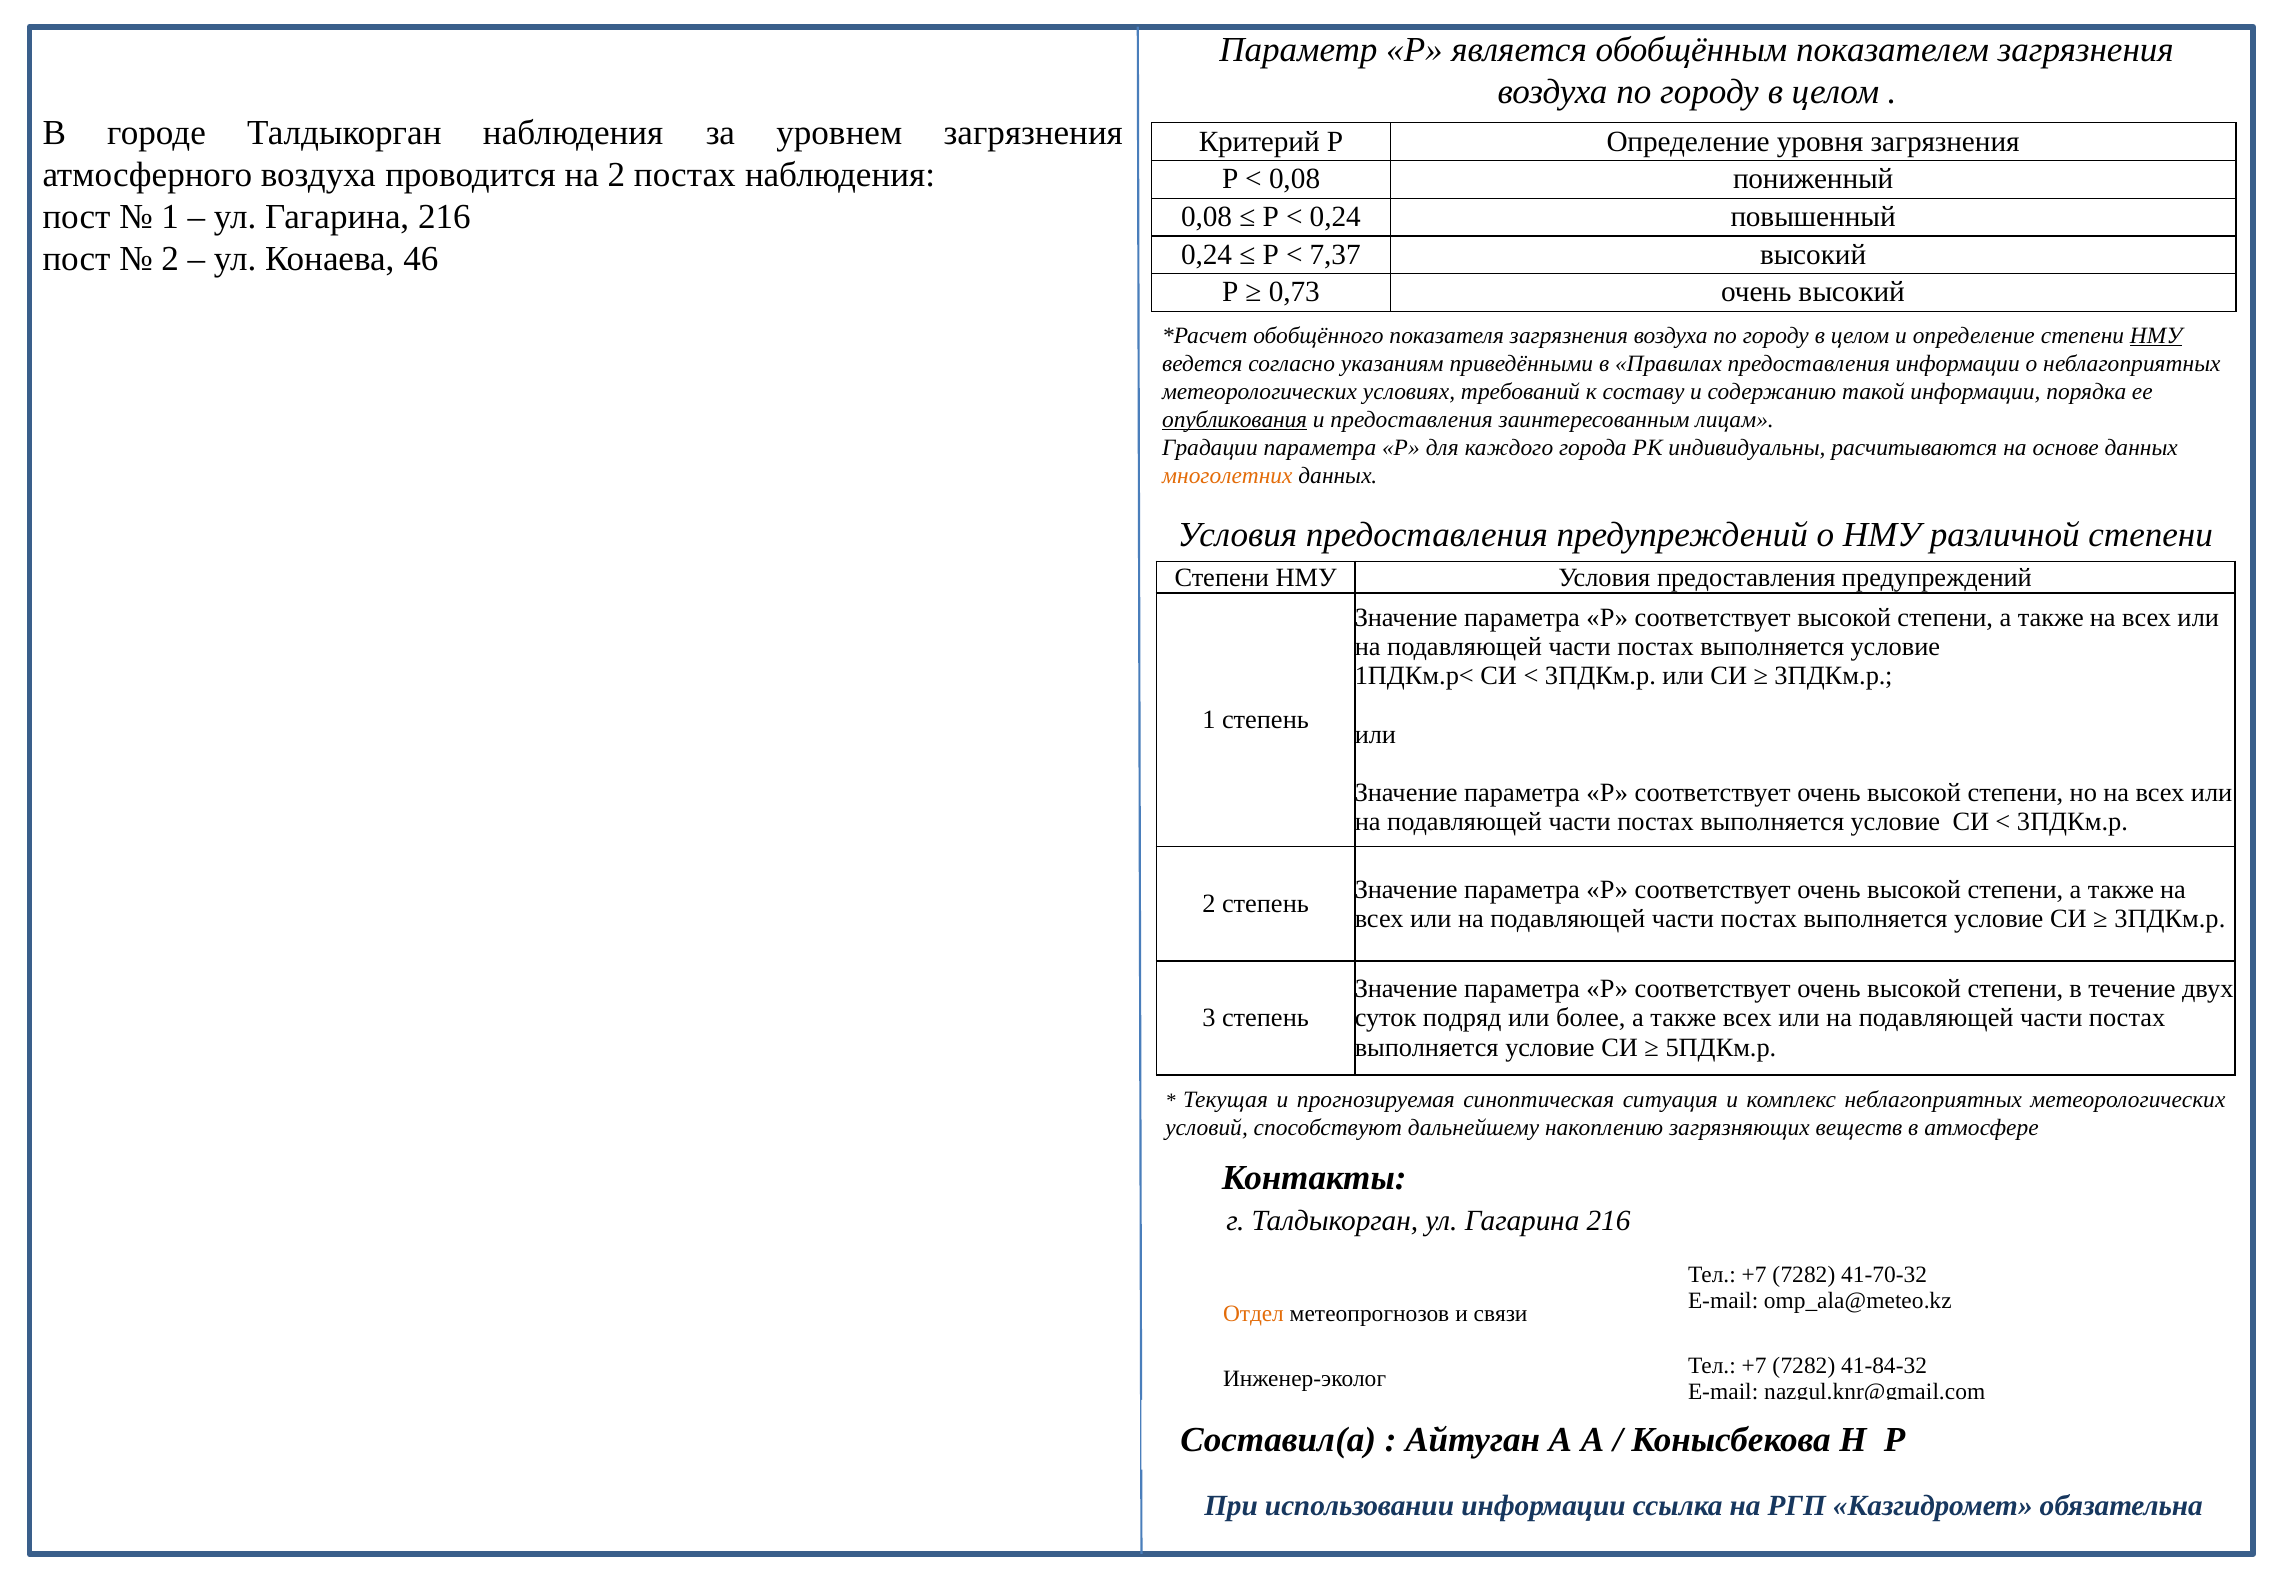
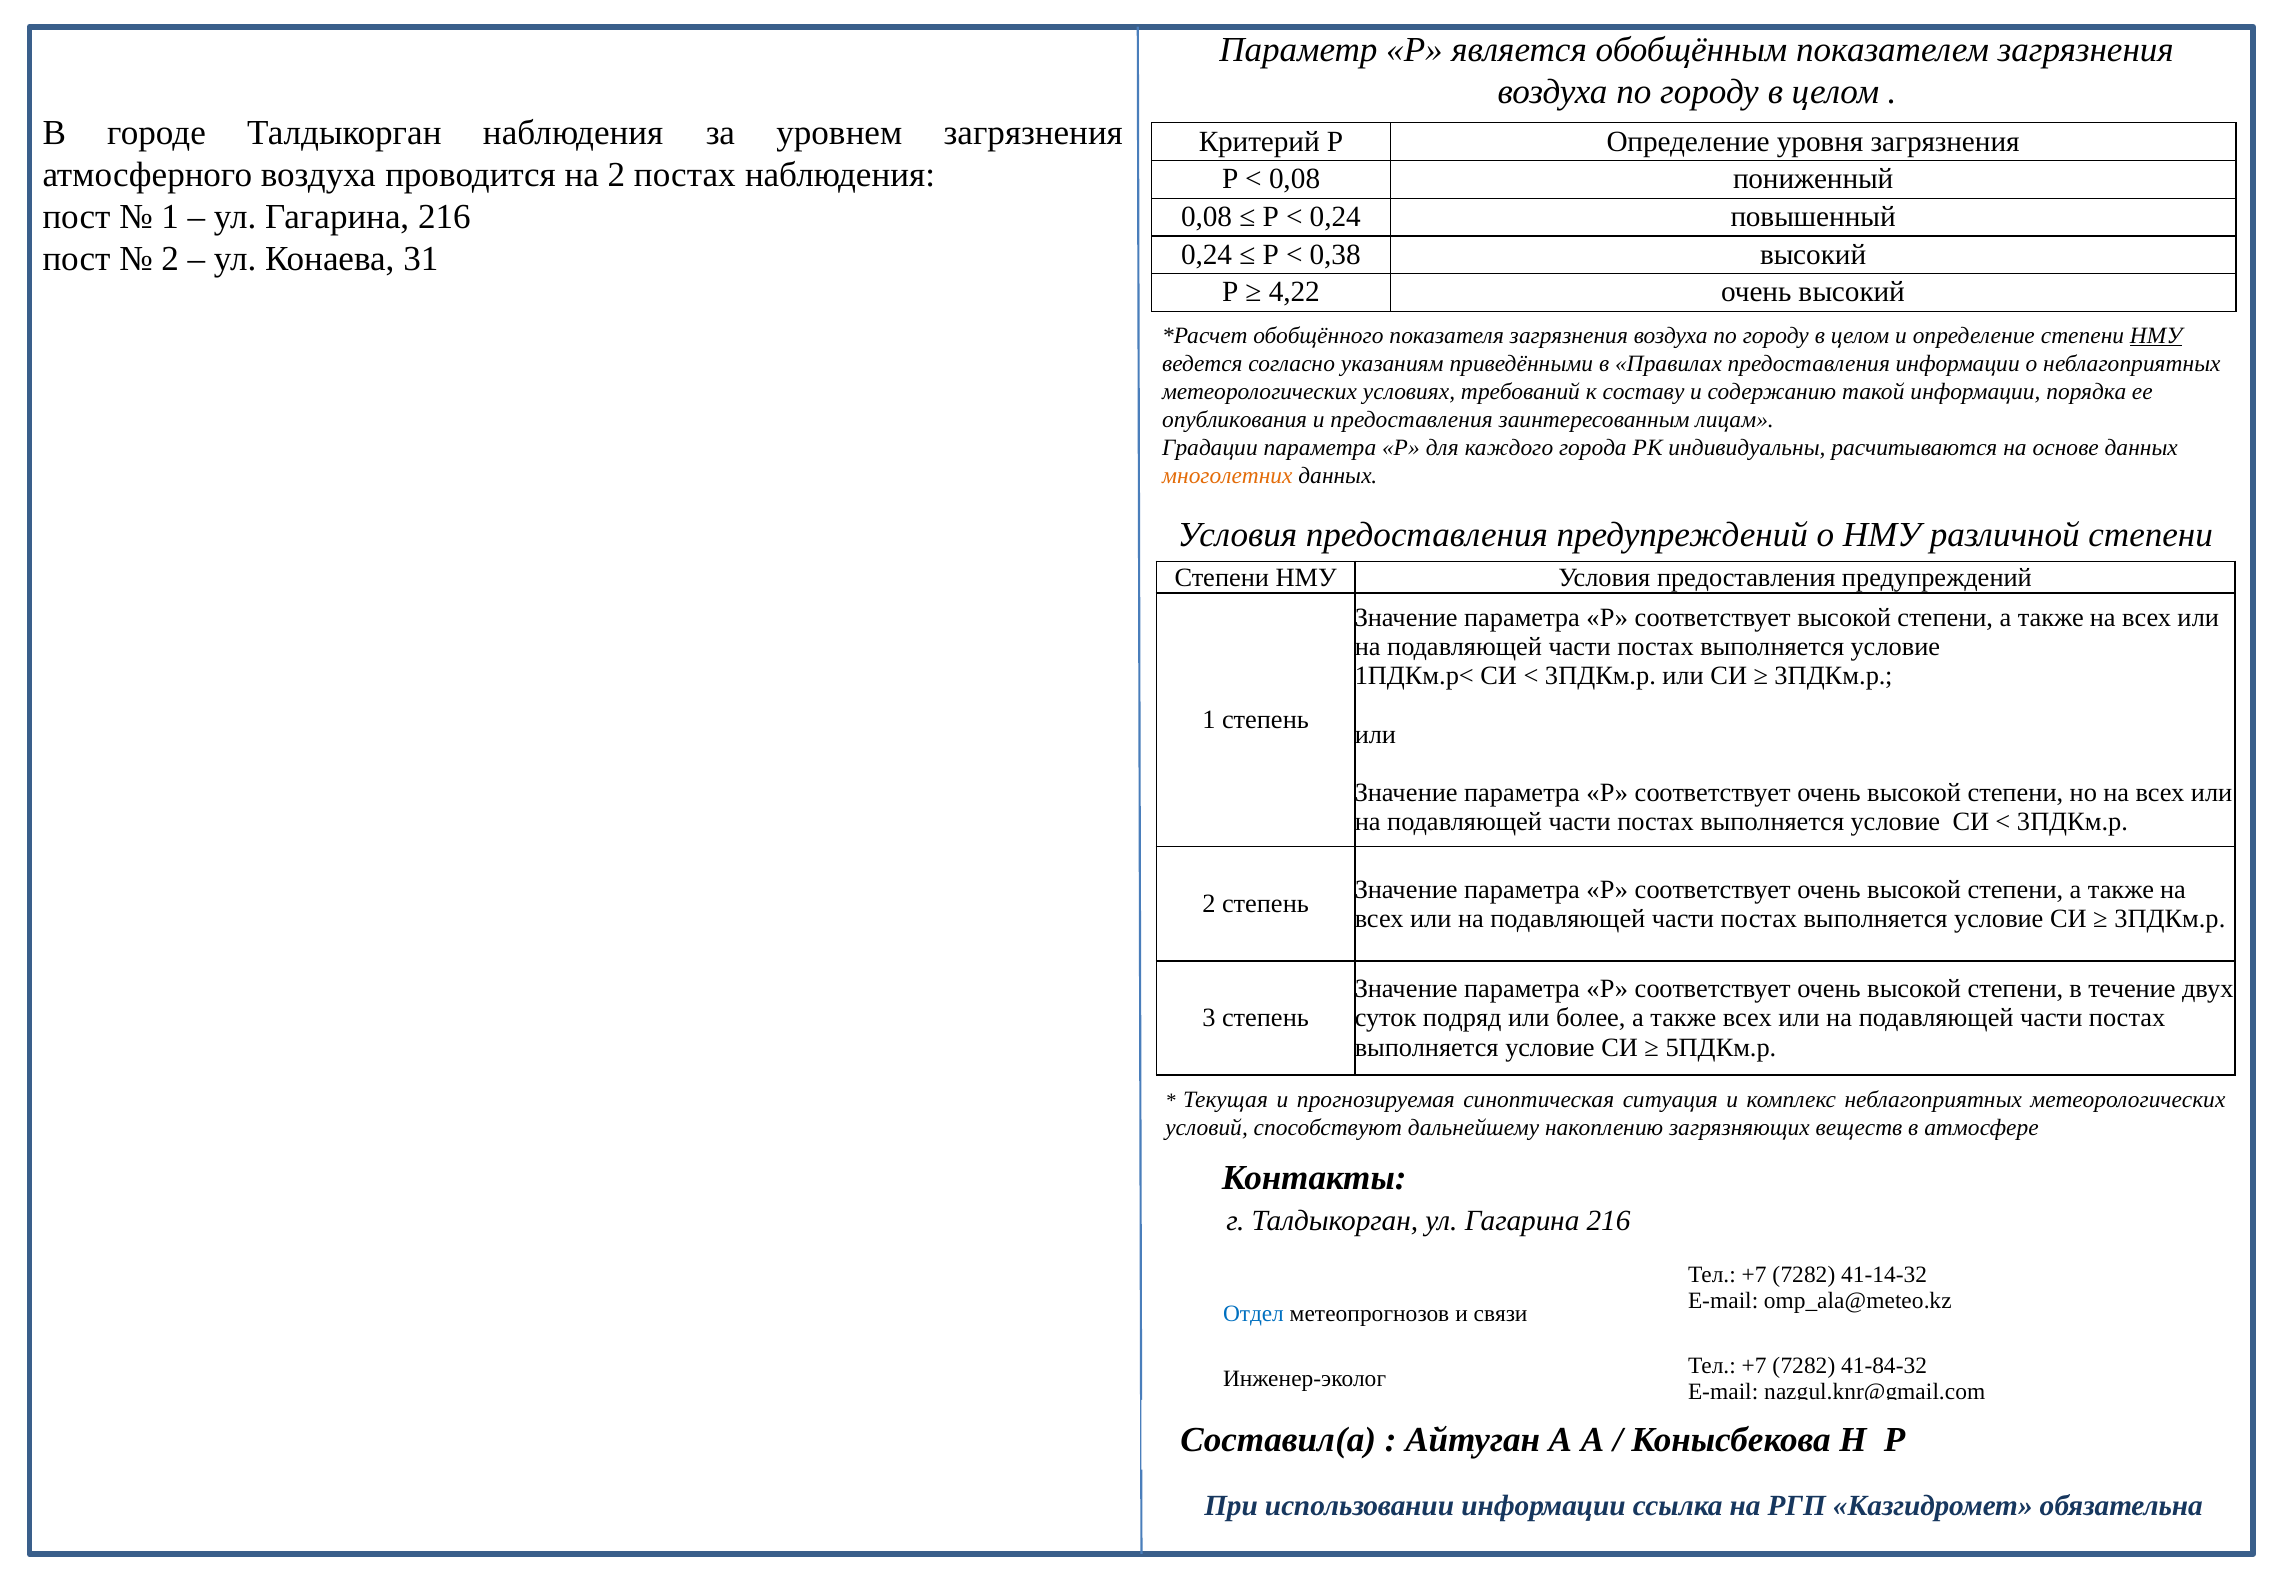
7,37: 7,37 -> 0,38 (1335, 254)
46: 46 -> 31 (421, 259)
0,73: 0,73 -> 4,22 (1294, 292)
опубликования underline: present -> none (1235, 419)
41-70-32: 41-70-32 -> 41-14-32 (1884, 1274)
Отдел colour: orange -> blue (1253, 1313)
